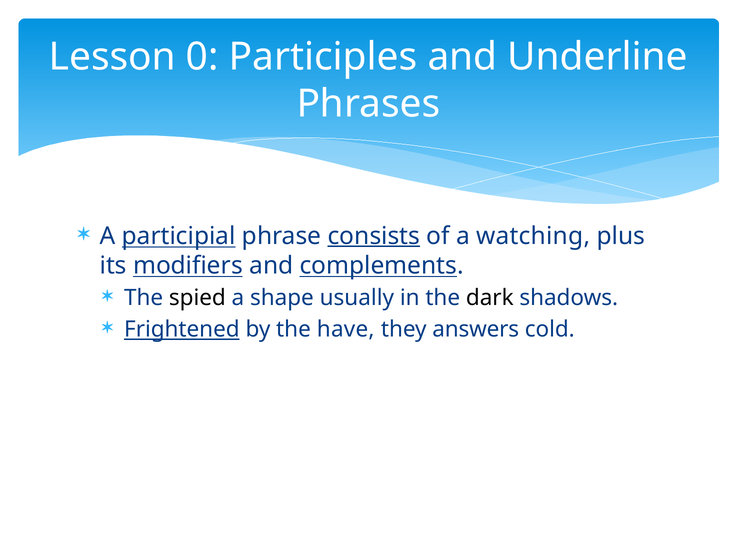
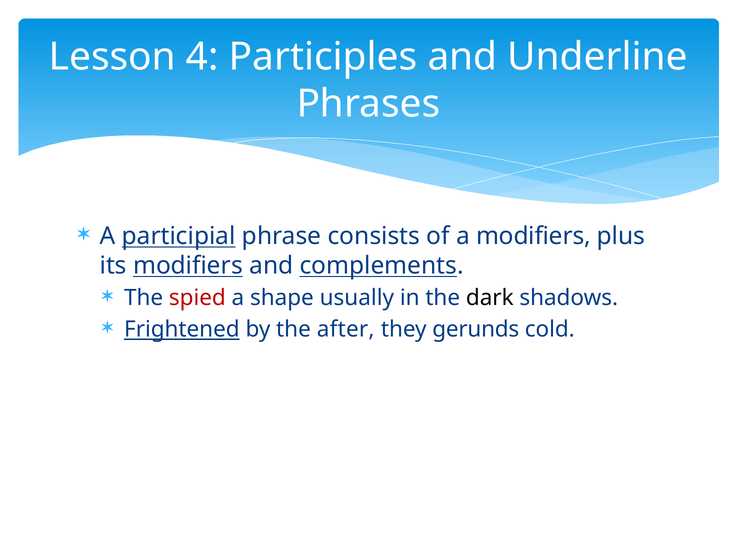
0: 0 -> 4 (202, 57)
consists underline: present -> none (374, 236)
a watching: watching -> modifiers (533, 236)
spied colour: black -> red (197, 298)
have: have -> after (346, 329)
answers: answers -> gerunds (476, 329)
